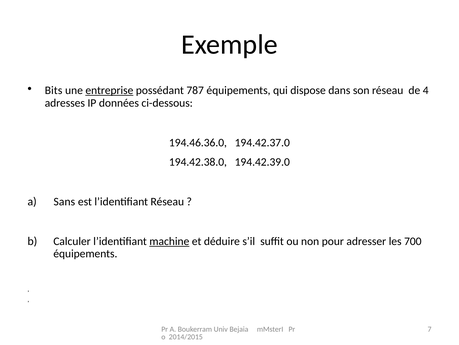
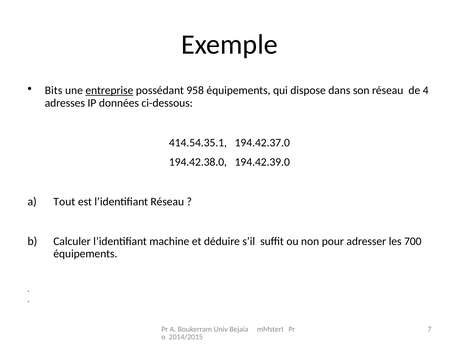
787: 787 -> 958 (195, 90)
194.46.36.0: 194.46.36.0 -> 414.54.35.1 (198, 142)
Sans: Sans -> Tout (64, 201)
machine underline: present -> none (169, 241)
